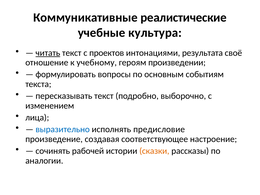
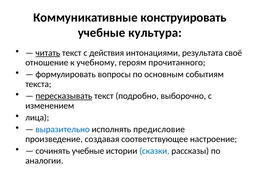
реалистические: реалистические -> конструировать (184, 18)
проектов: проектов -> действия (107, 53)
произведении: произведении -> прочитанного (177, 63)
пересказывать underline: none -> present (64, 96)
сочинять рабочей: рабочей -> учебные (88, 151)
сказки colour: orange -> blue (154, 151)
